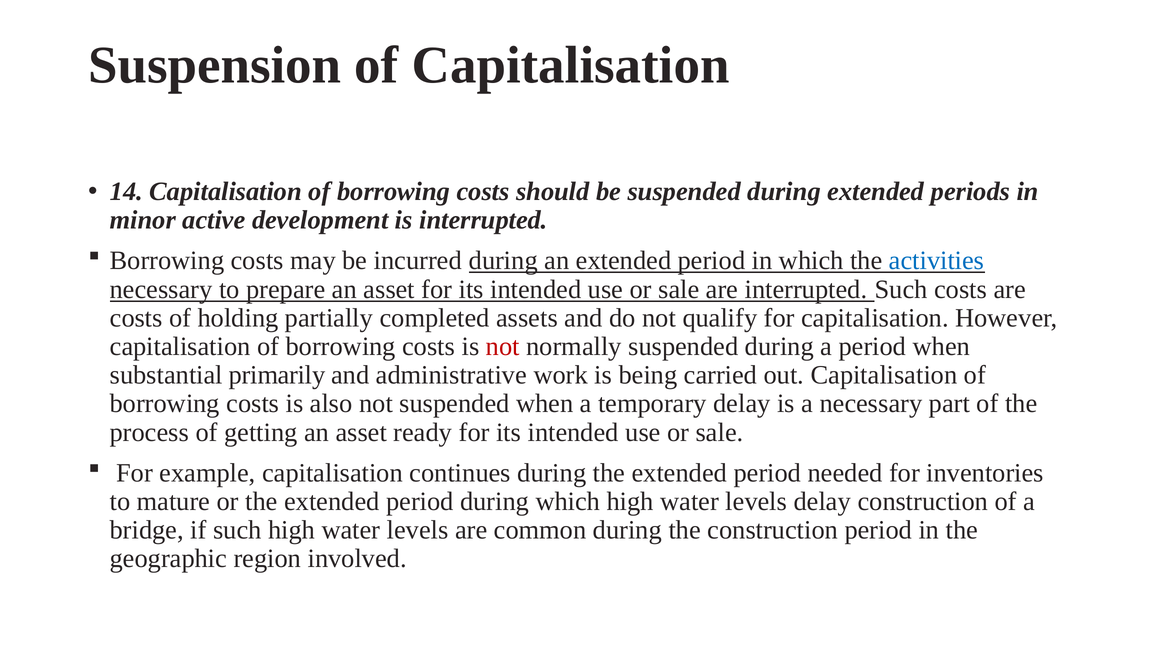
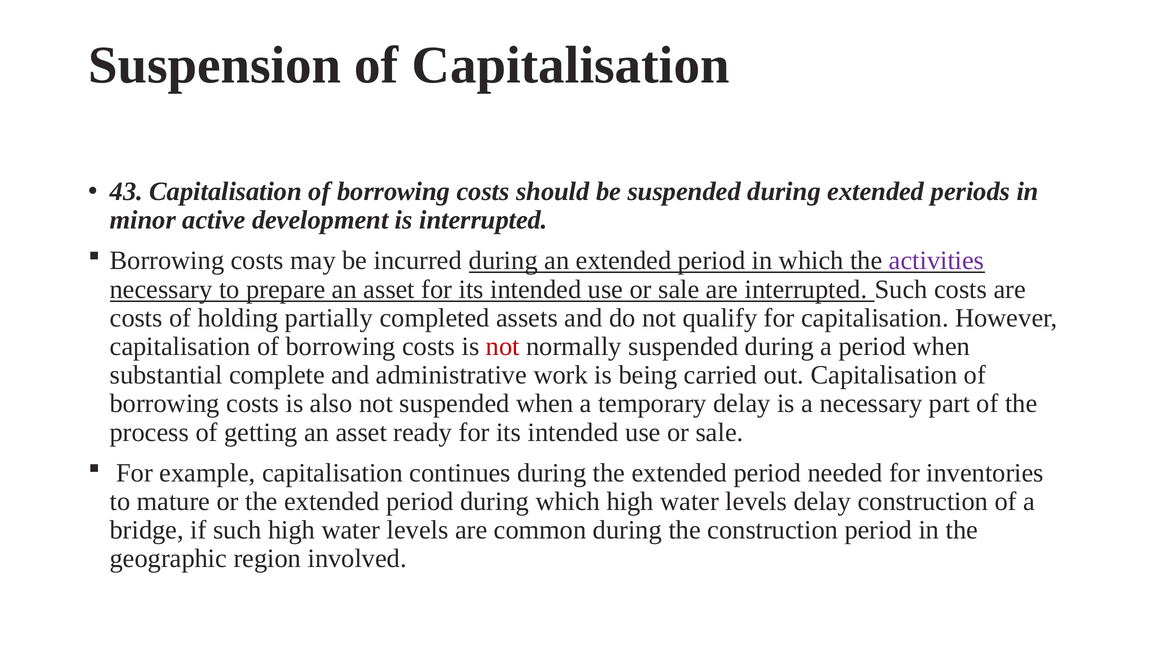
14: 14 -> 43 (126, 192)
activities colour: blue -> purple (937, 261)
primarily: primarily -> complete (277, 375)
